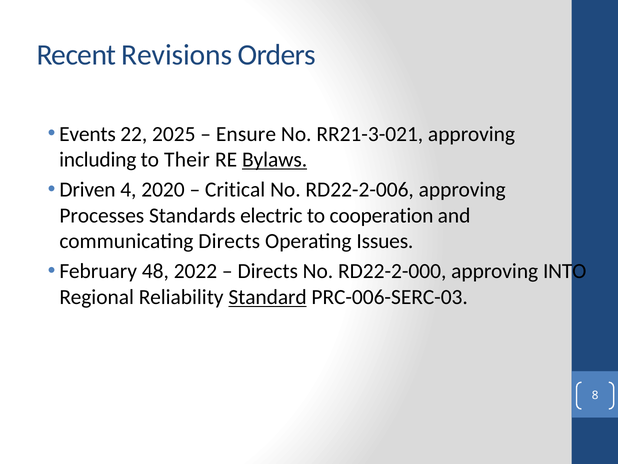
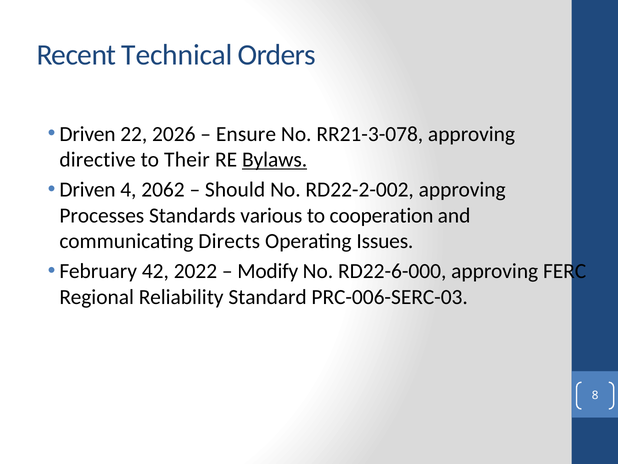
Revisions: Revisions -> Technical (177, 55)
Events: Events -> Driven (88, 134)
2025: 2025 -> 2026 (174, 134)
RR21-3-021: RR21-3-021 -> RR21-3-078 (370, 134)
including: including -> directive (98, 160)
2020: 2020 -> 2062 (163, 190)
Critical: Critical -> Should (235, 190)
RD22-2-006: RD22-2-006 -> RD22-2-002 (360, 190)
electric: electric -> various (271, 215)
48: 48 -> 42 (155, 271)
Directs: Directs -> Modify (268, 271)
RD22-2-000: RD22-2-000 -> RD22-6-000 (392, 271)
INTO: INTO -> FERC (565, 271)
Standard underline: present -> none (268, 297)
